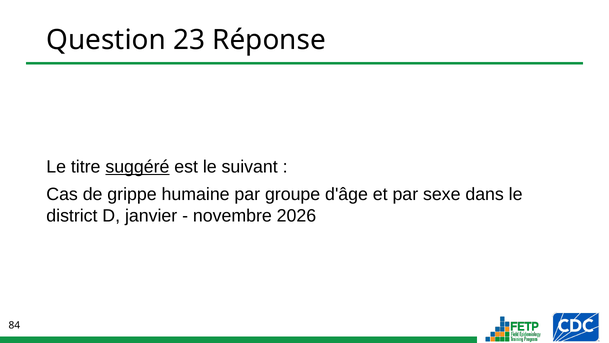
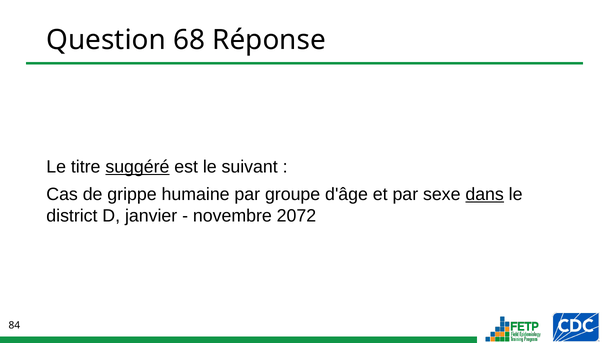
23: 23 -> 68 (189, 40)
dans underline: none -> present (485, 194)
2026: 2026 -> 2072 (296, 215)
